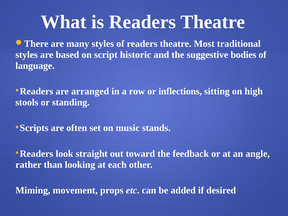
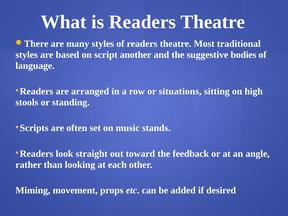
historic: historic -> another (136, 55)
inflections: inflections -> situations (180, 91)
